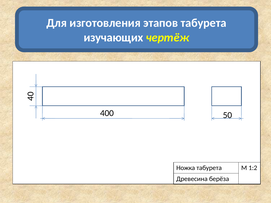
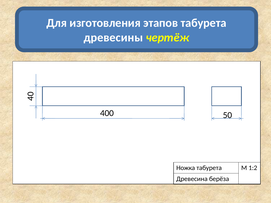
изучающих: изучающих -> древесины (113, 37)
